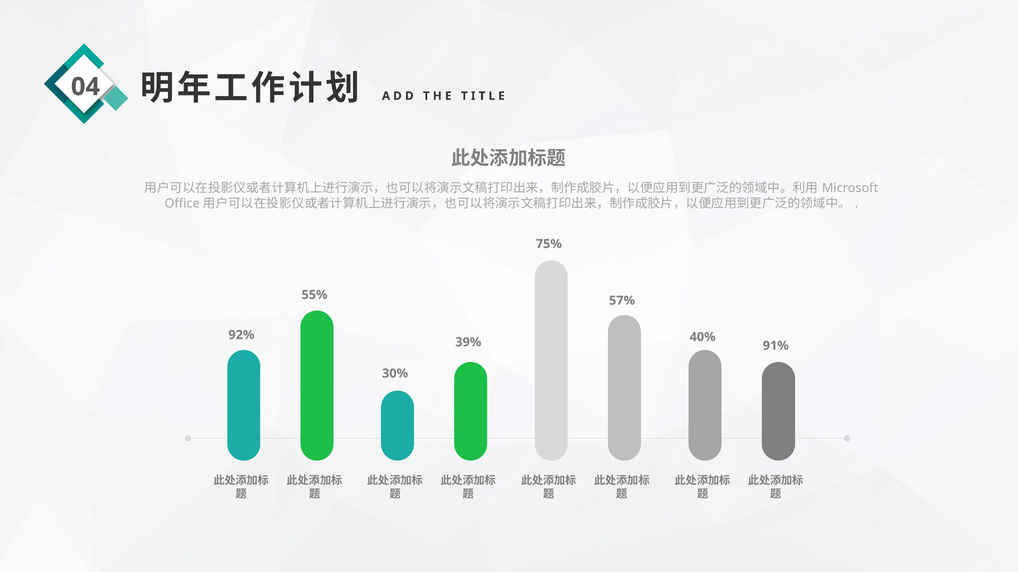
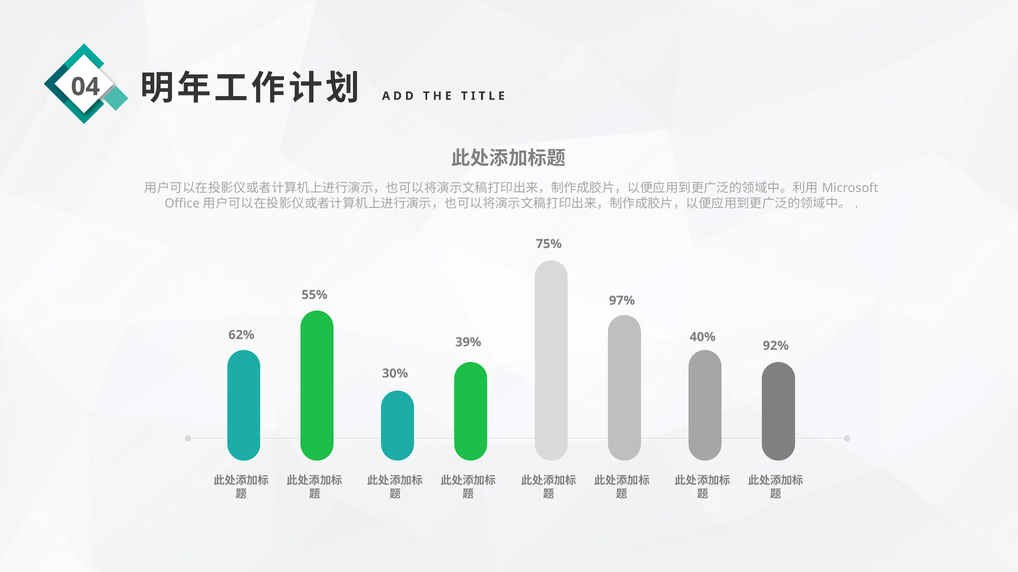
57%: 57% -> 97% (622, 301)
92%: 92% -> 62% (241, 335)
91%: 91% -> 92% (776, 346)
